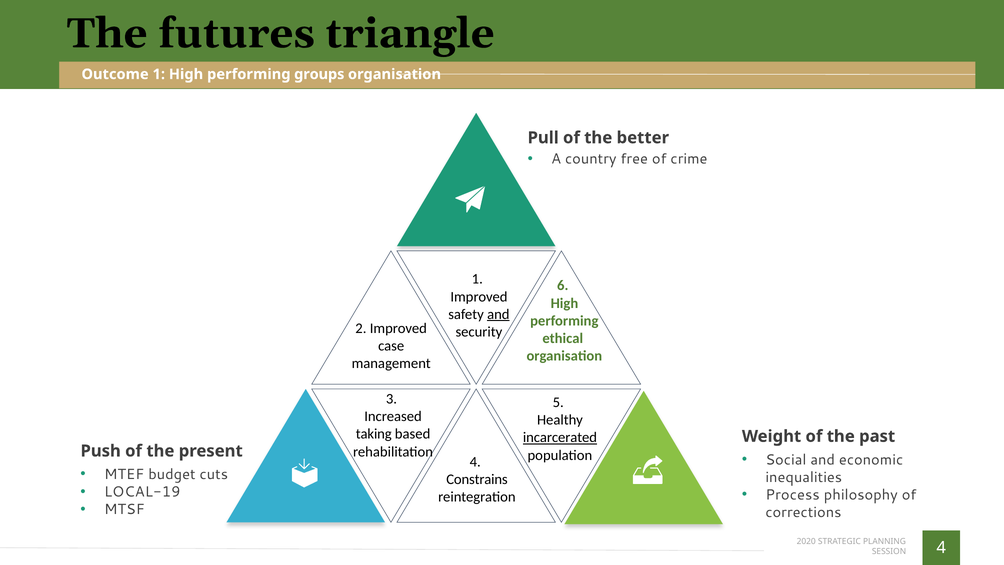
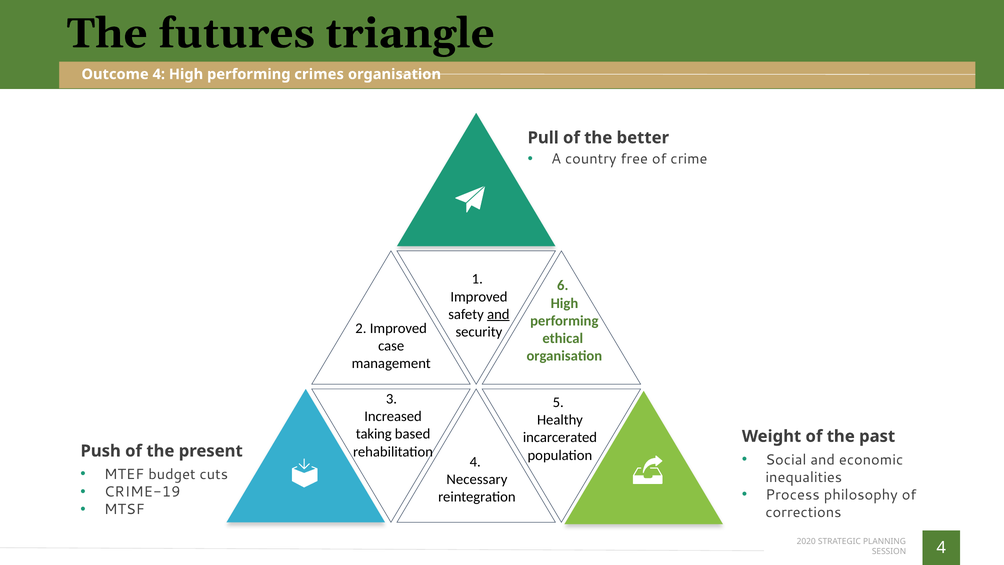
Outcome 1: 1 -> 4 (159, 74)
groups: groups -> crimes (319, 74)
incarcerated underline: present -> none (560, 437)
Constrains: Constrains -> Necessary (477, 479)
LOCAL-19: LOCAL-19 -> CRIME-19 (142, 492)
